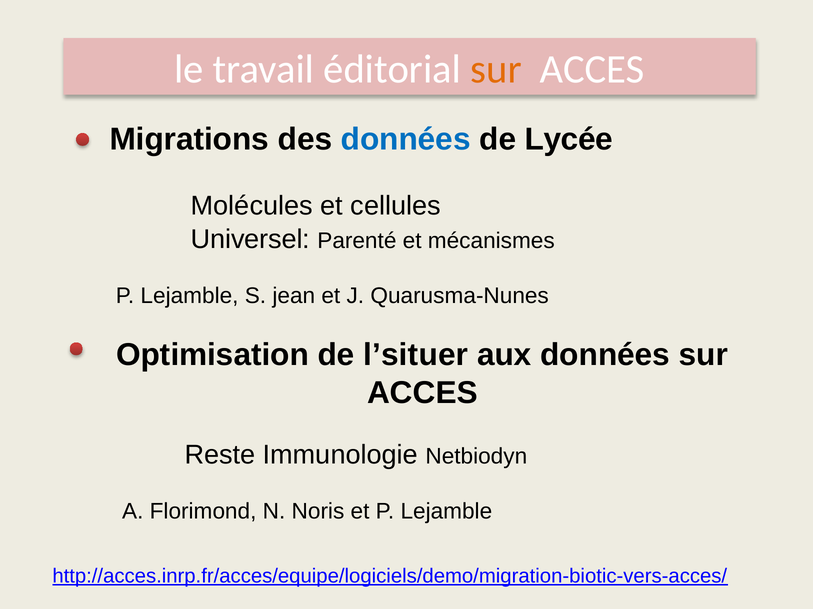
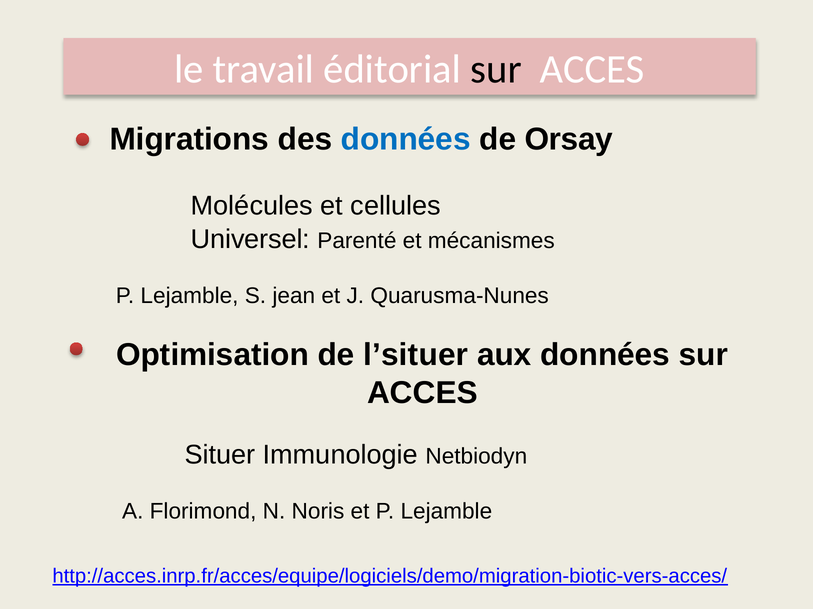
sur colour: orange -> black (496, 69)
Lycée: Lycée -> Orsay (569, 140)
Reste: Reste -> Situer (220, 455)
